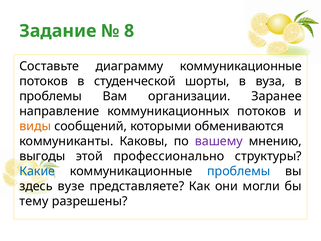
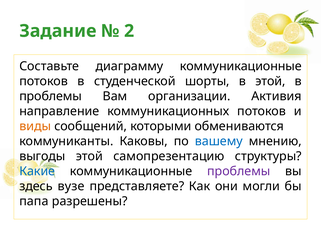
8: 8 -> 2 (129, 31)
в вуза: вуза -> этой (270, 81)
Заранее: Заранее -> Активия (276, 96)
вашему colour: purple -> blue (219, 141)
профессионально: профессионально -> самопрезентацию (169, 156)
проблемы colour: blue -> purple (239, 171)
тему: тему -> папа (34, 201)
